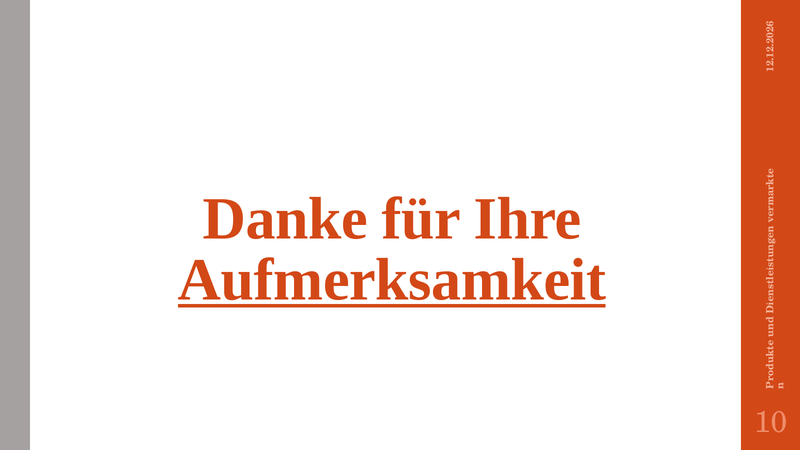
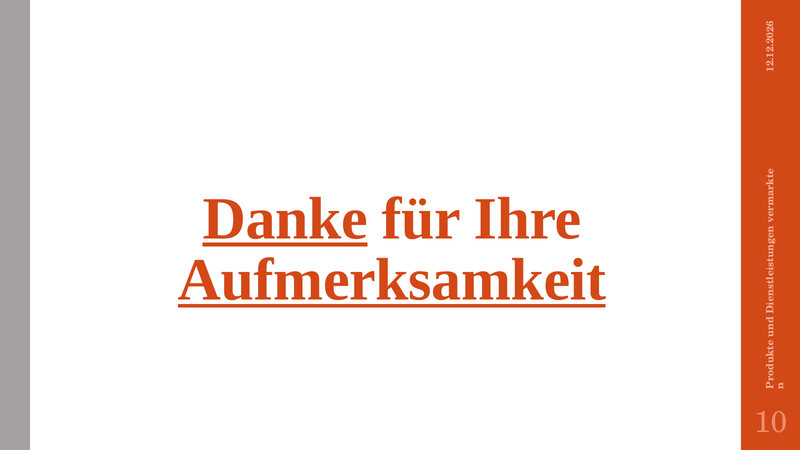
Danke underline: none -> present (285, 219)
